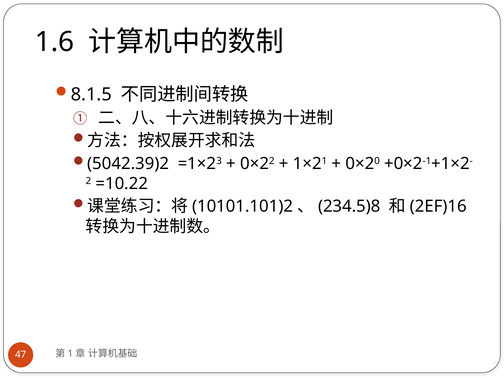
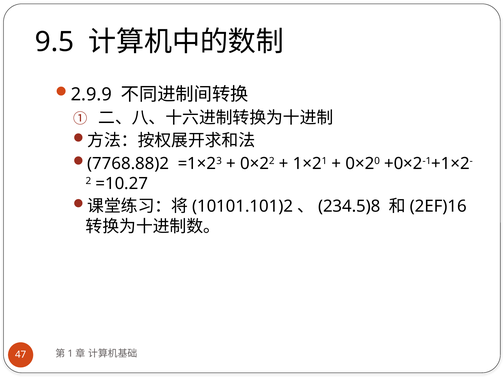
1.6: 1.6 -> 9.5 (54, 42)
8.1.5: 8.1.5 -> 2.9.9 (91, 94)
5042.39)2: 5042.39)2 -> 7768.88)2 (128, 163)
=10.22: =10.22 -> =10.27 (122, 184)
